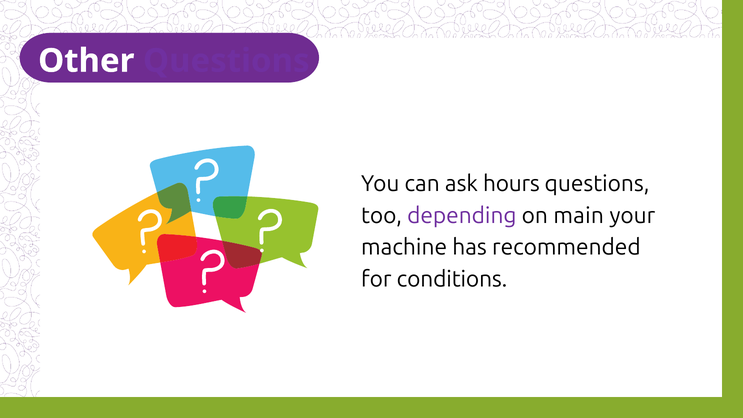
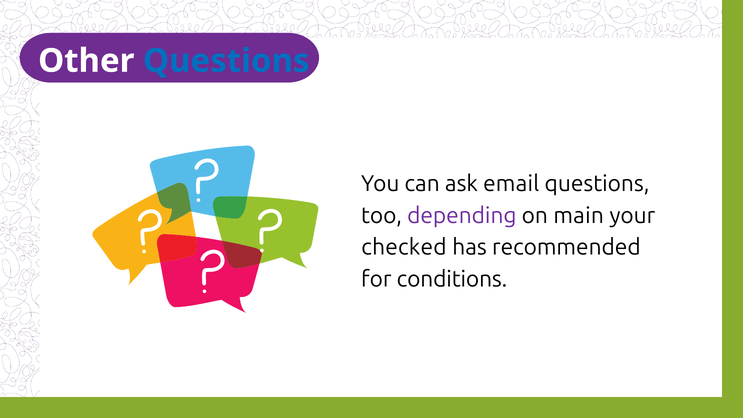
Questions colour: purple -> blue (226, 61)
hours: hours -> email (511, 184)
machine: machine -> checked (404, 247)
